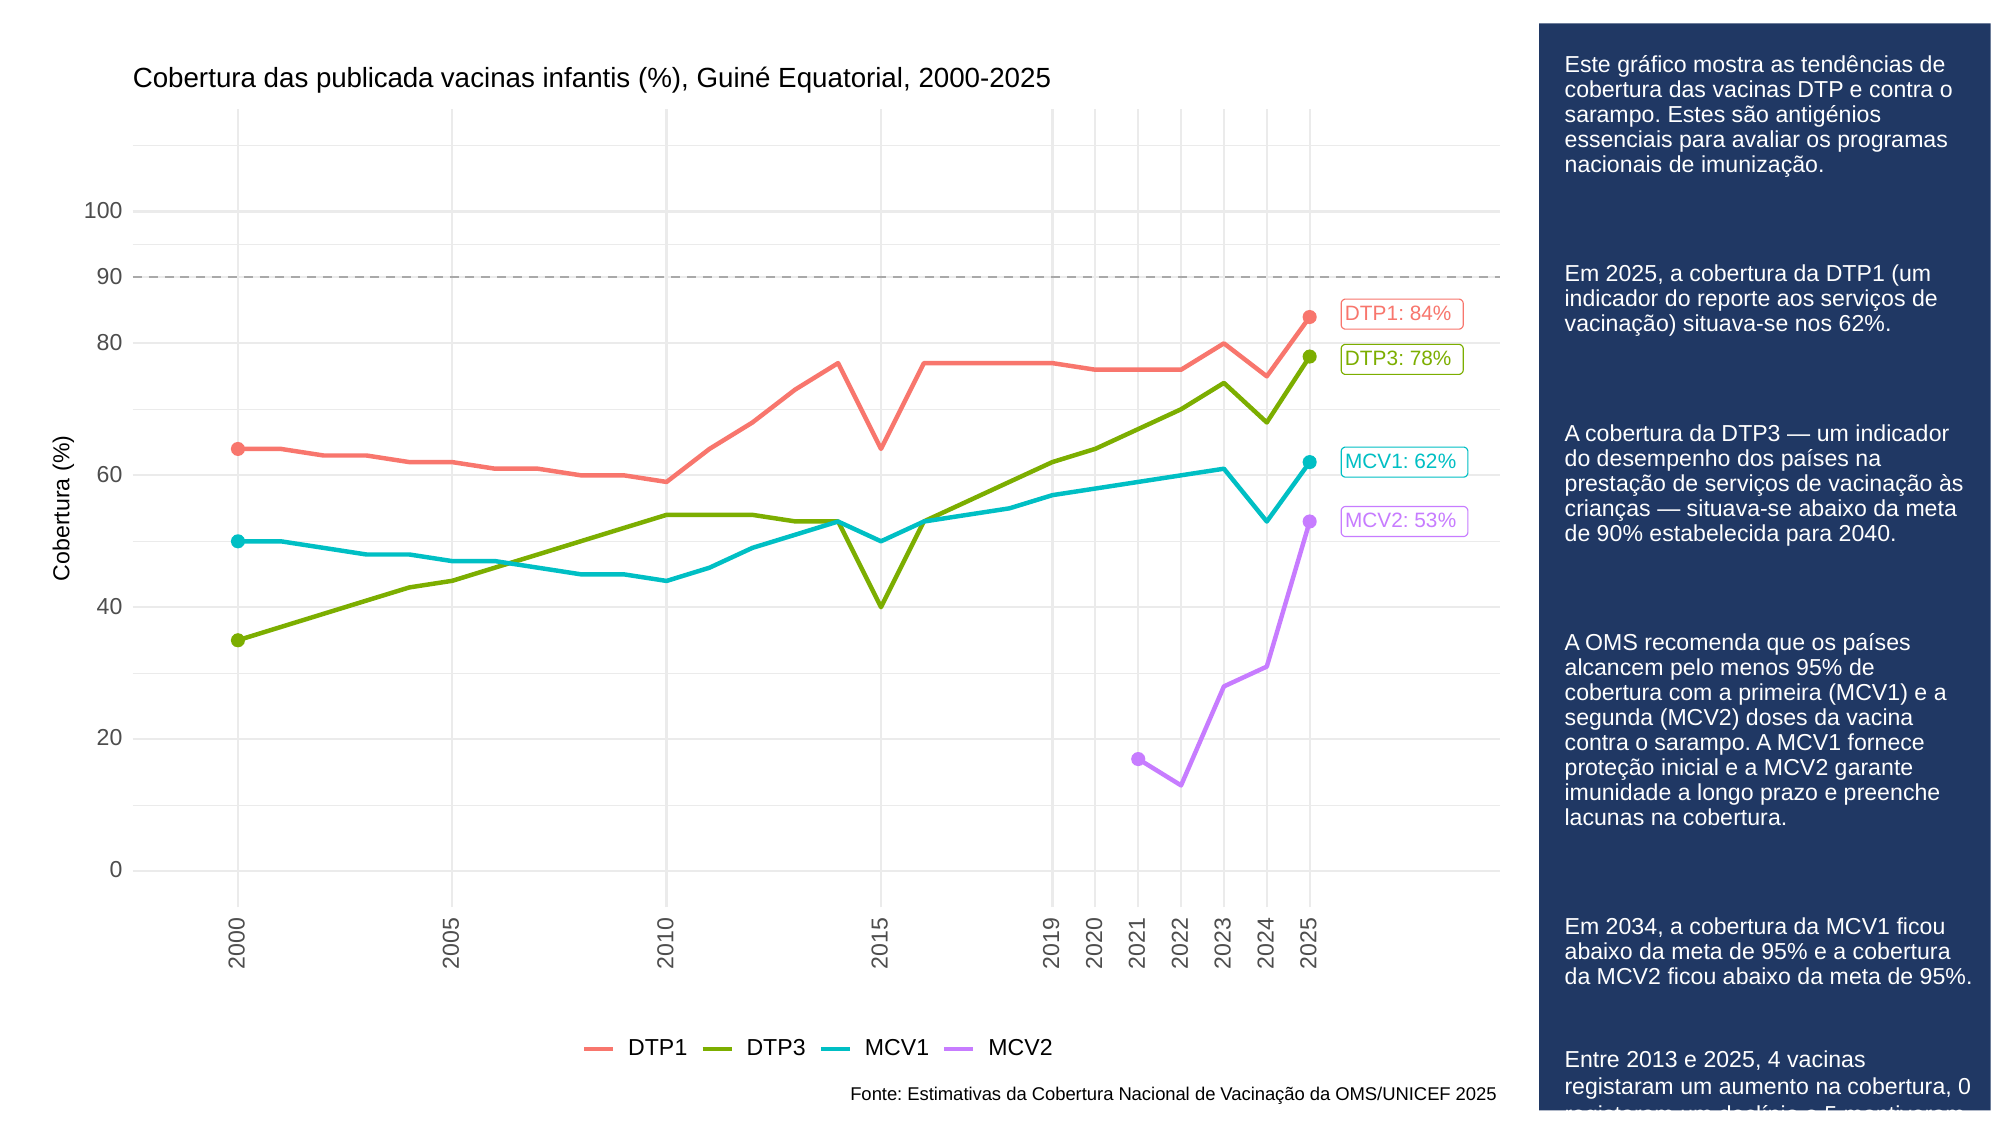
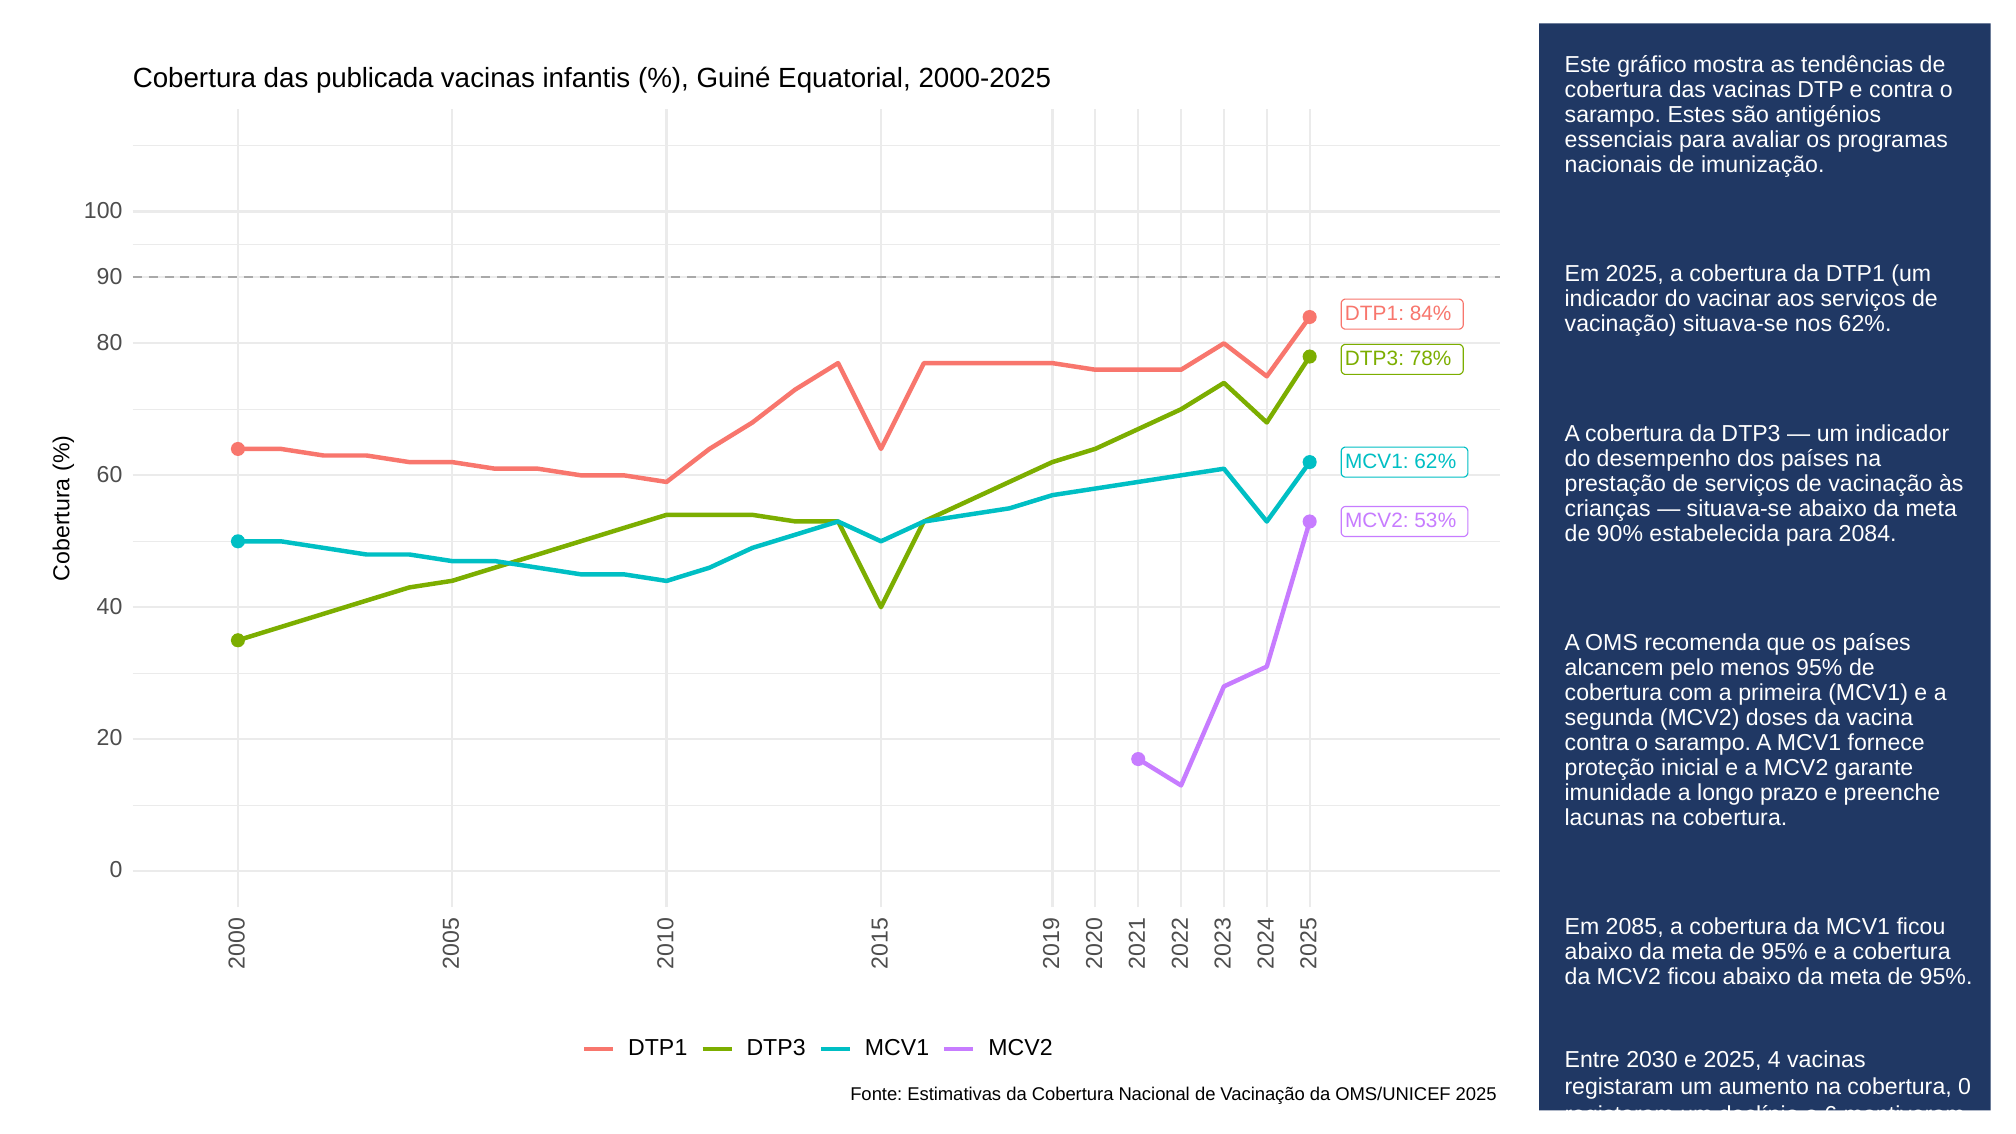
reporte: reporte -> vacinar (1734, 299)
2040: 2040 -> 2084 (1868, 533)
2034: 2034 -> 2085 (1635, 927)
2013: 2013 -> 2030 (1652, 1059)
e 5: 5 -> 6 (1831, 1115)
